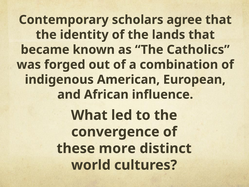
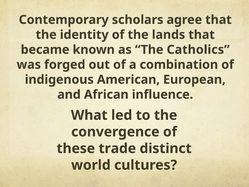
more: more -> trade (117, 148)
